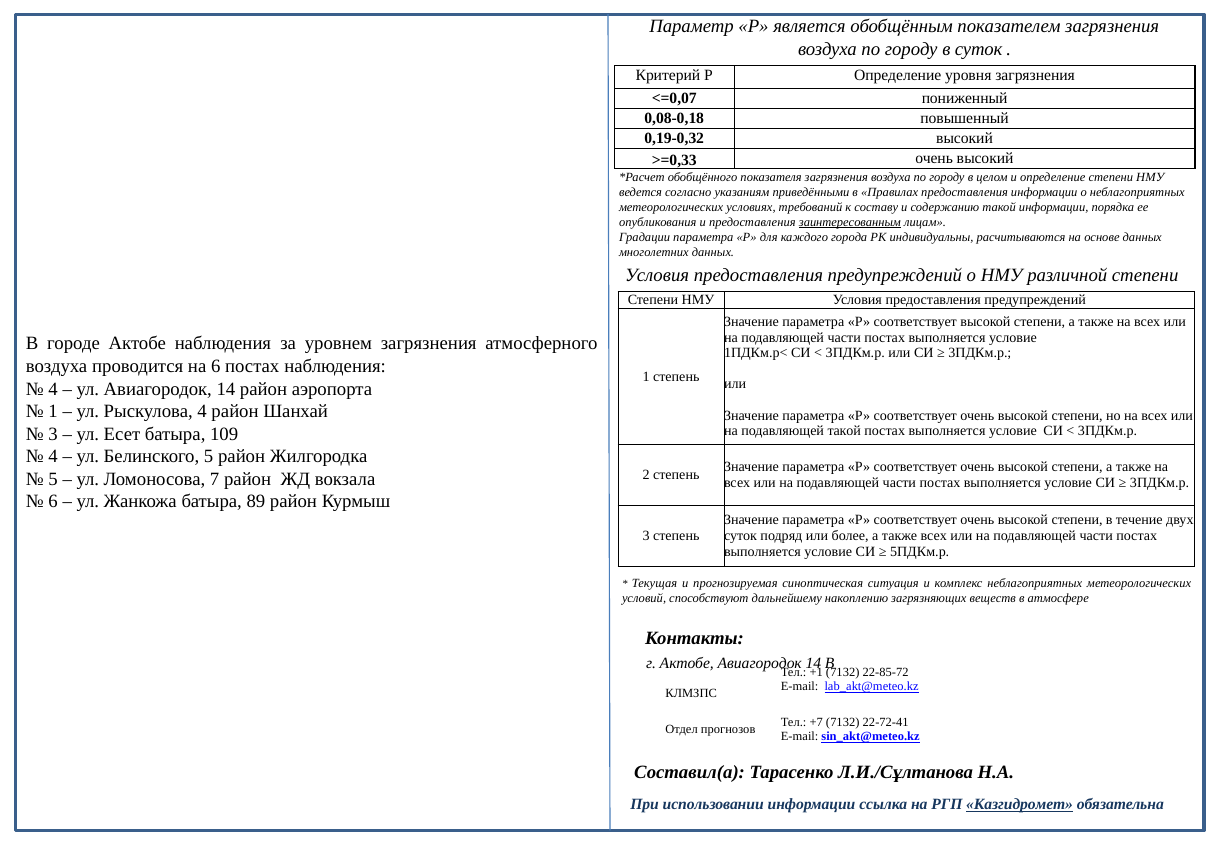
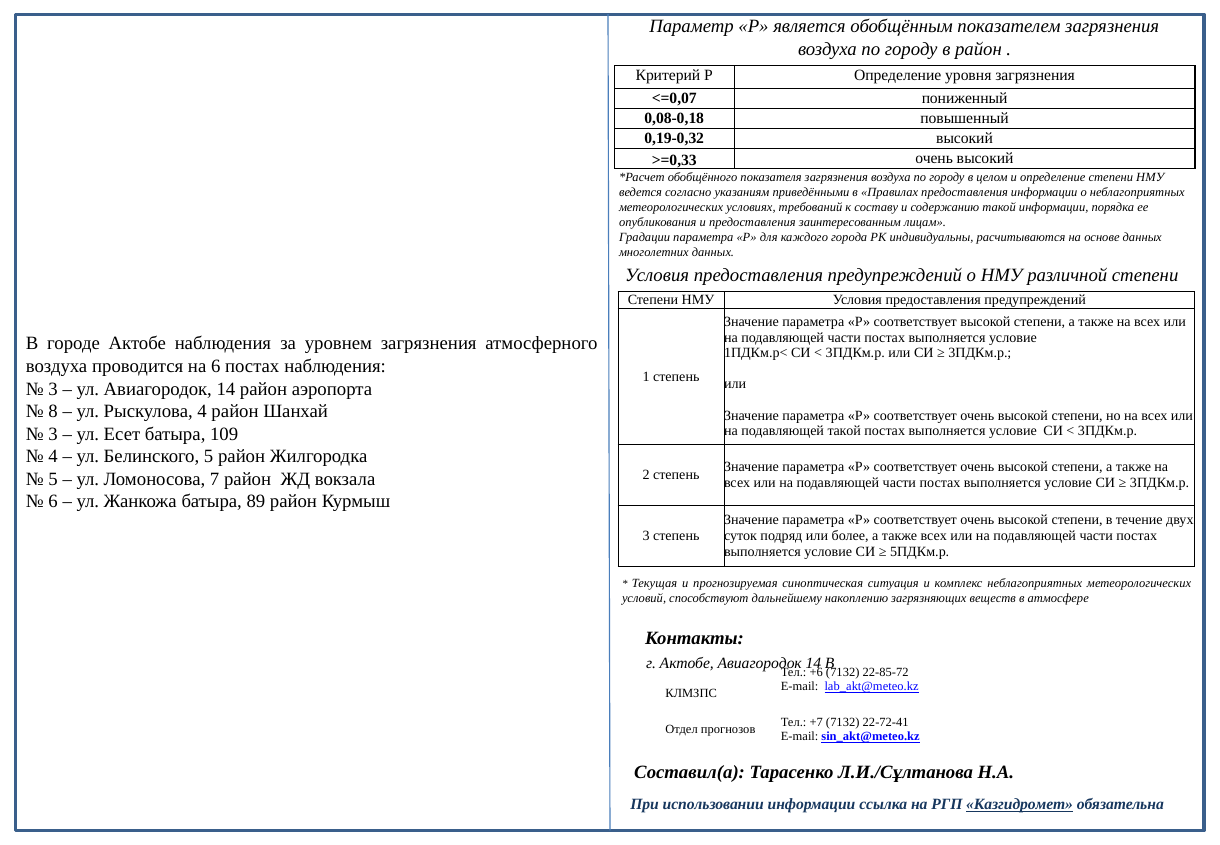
в суток: суток -> район (978, 49)
заинтересованным underline: present -> none (850, 222)
4: 4 -> 3 (53, 389)
1: 1 -> 8 (53, 411)
+1: +1 -> +6 (816, 672)
